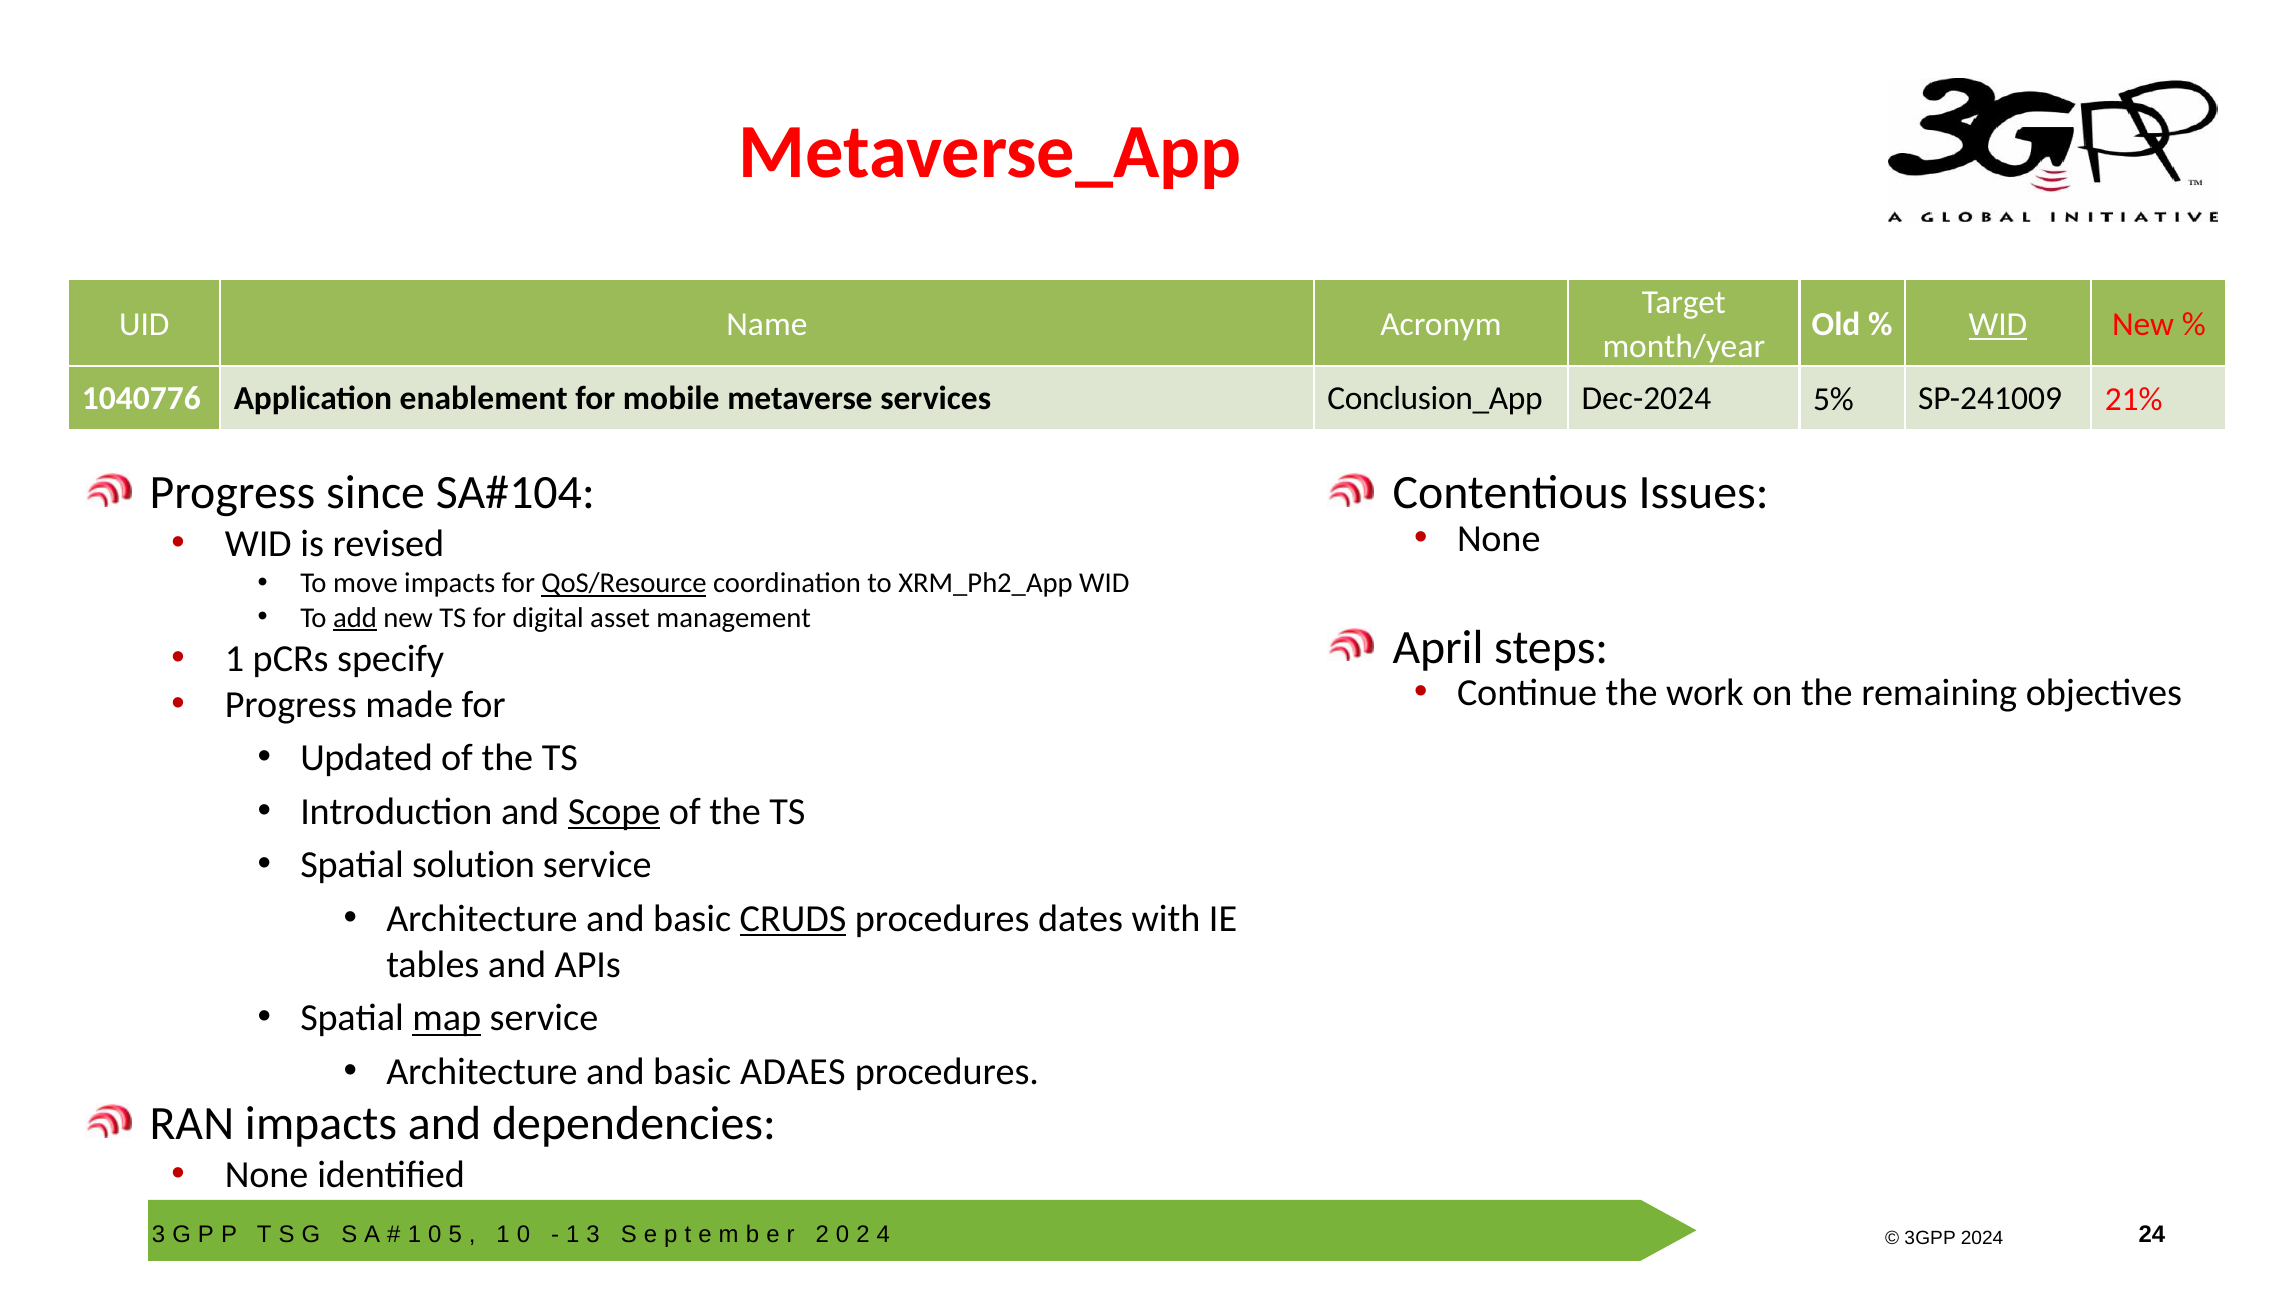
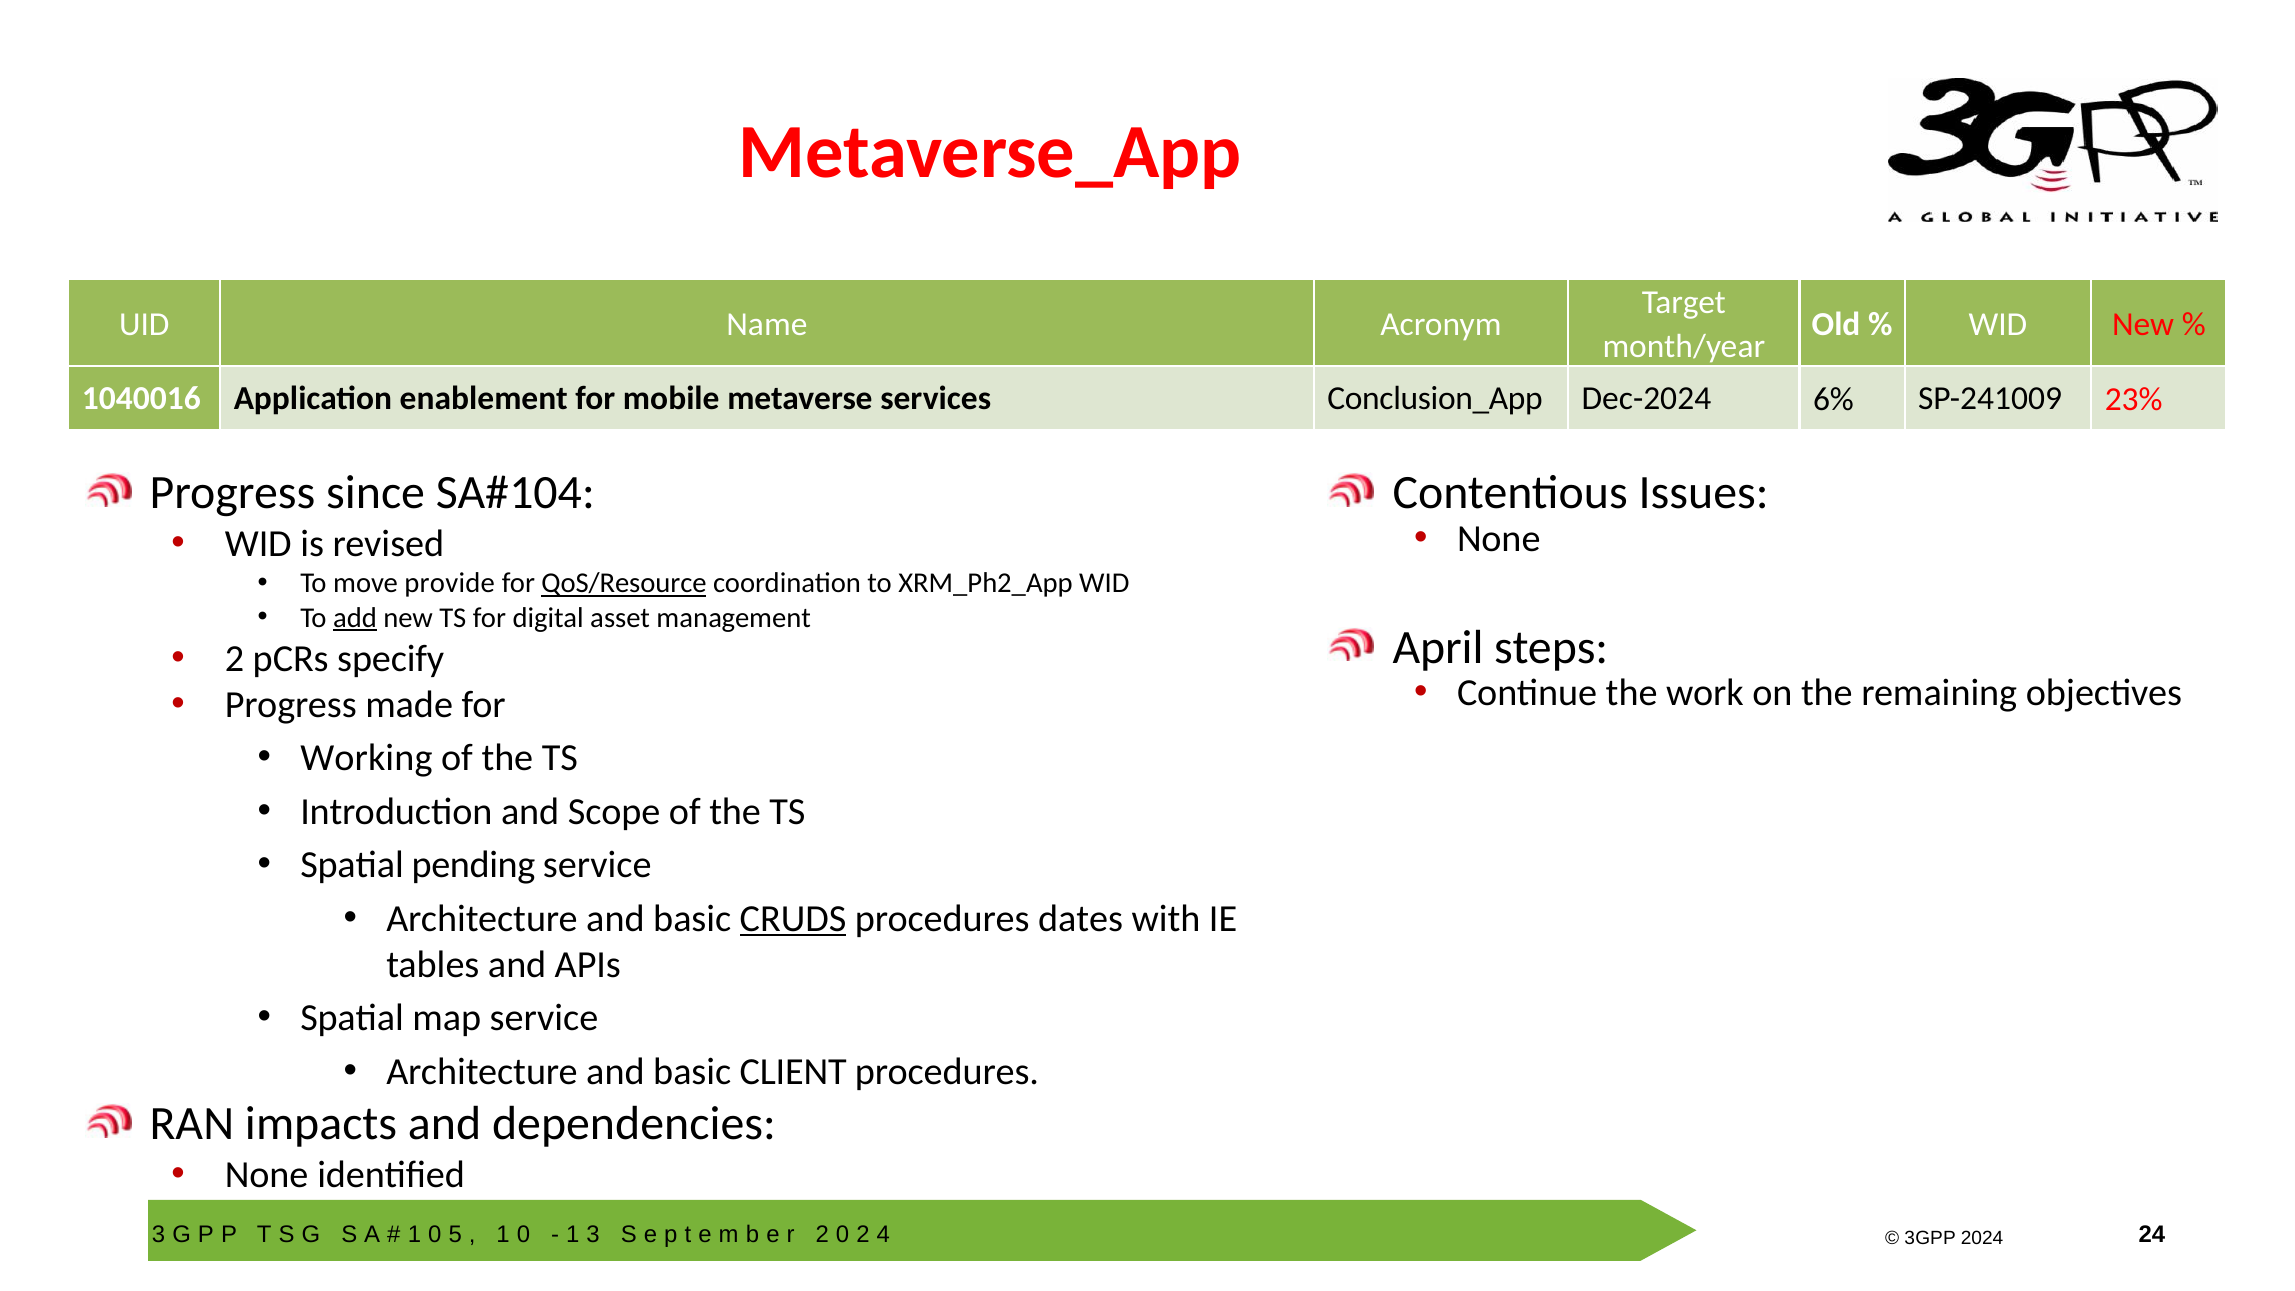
WID underline: present -> none (1998, 324)
1040776: 1040776 -> 1040016 (141, 398)
5%: 5% -> 6% (1833, 400)
21%: 21% -> 23% (2134, 400)
move impacts: impacts -> provide (450, 583)
1: 1 -> 2 (235, 659)
Updated: Updated -> Working (366, 758)
Scope underline: present -> none (614, 812)
solution: solution -> pending (474, 865)
map underline: present -> none (447, 1018)
ADAES: ADAES -> CLIENT (793, 1072)
